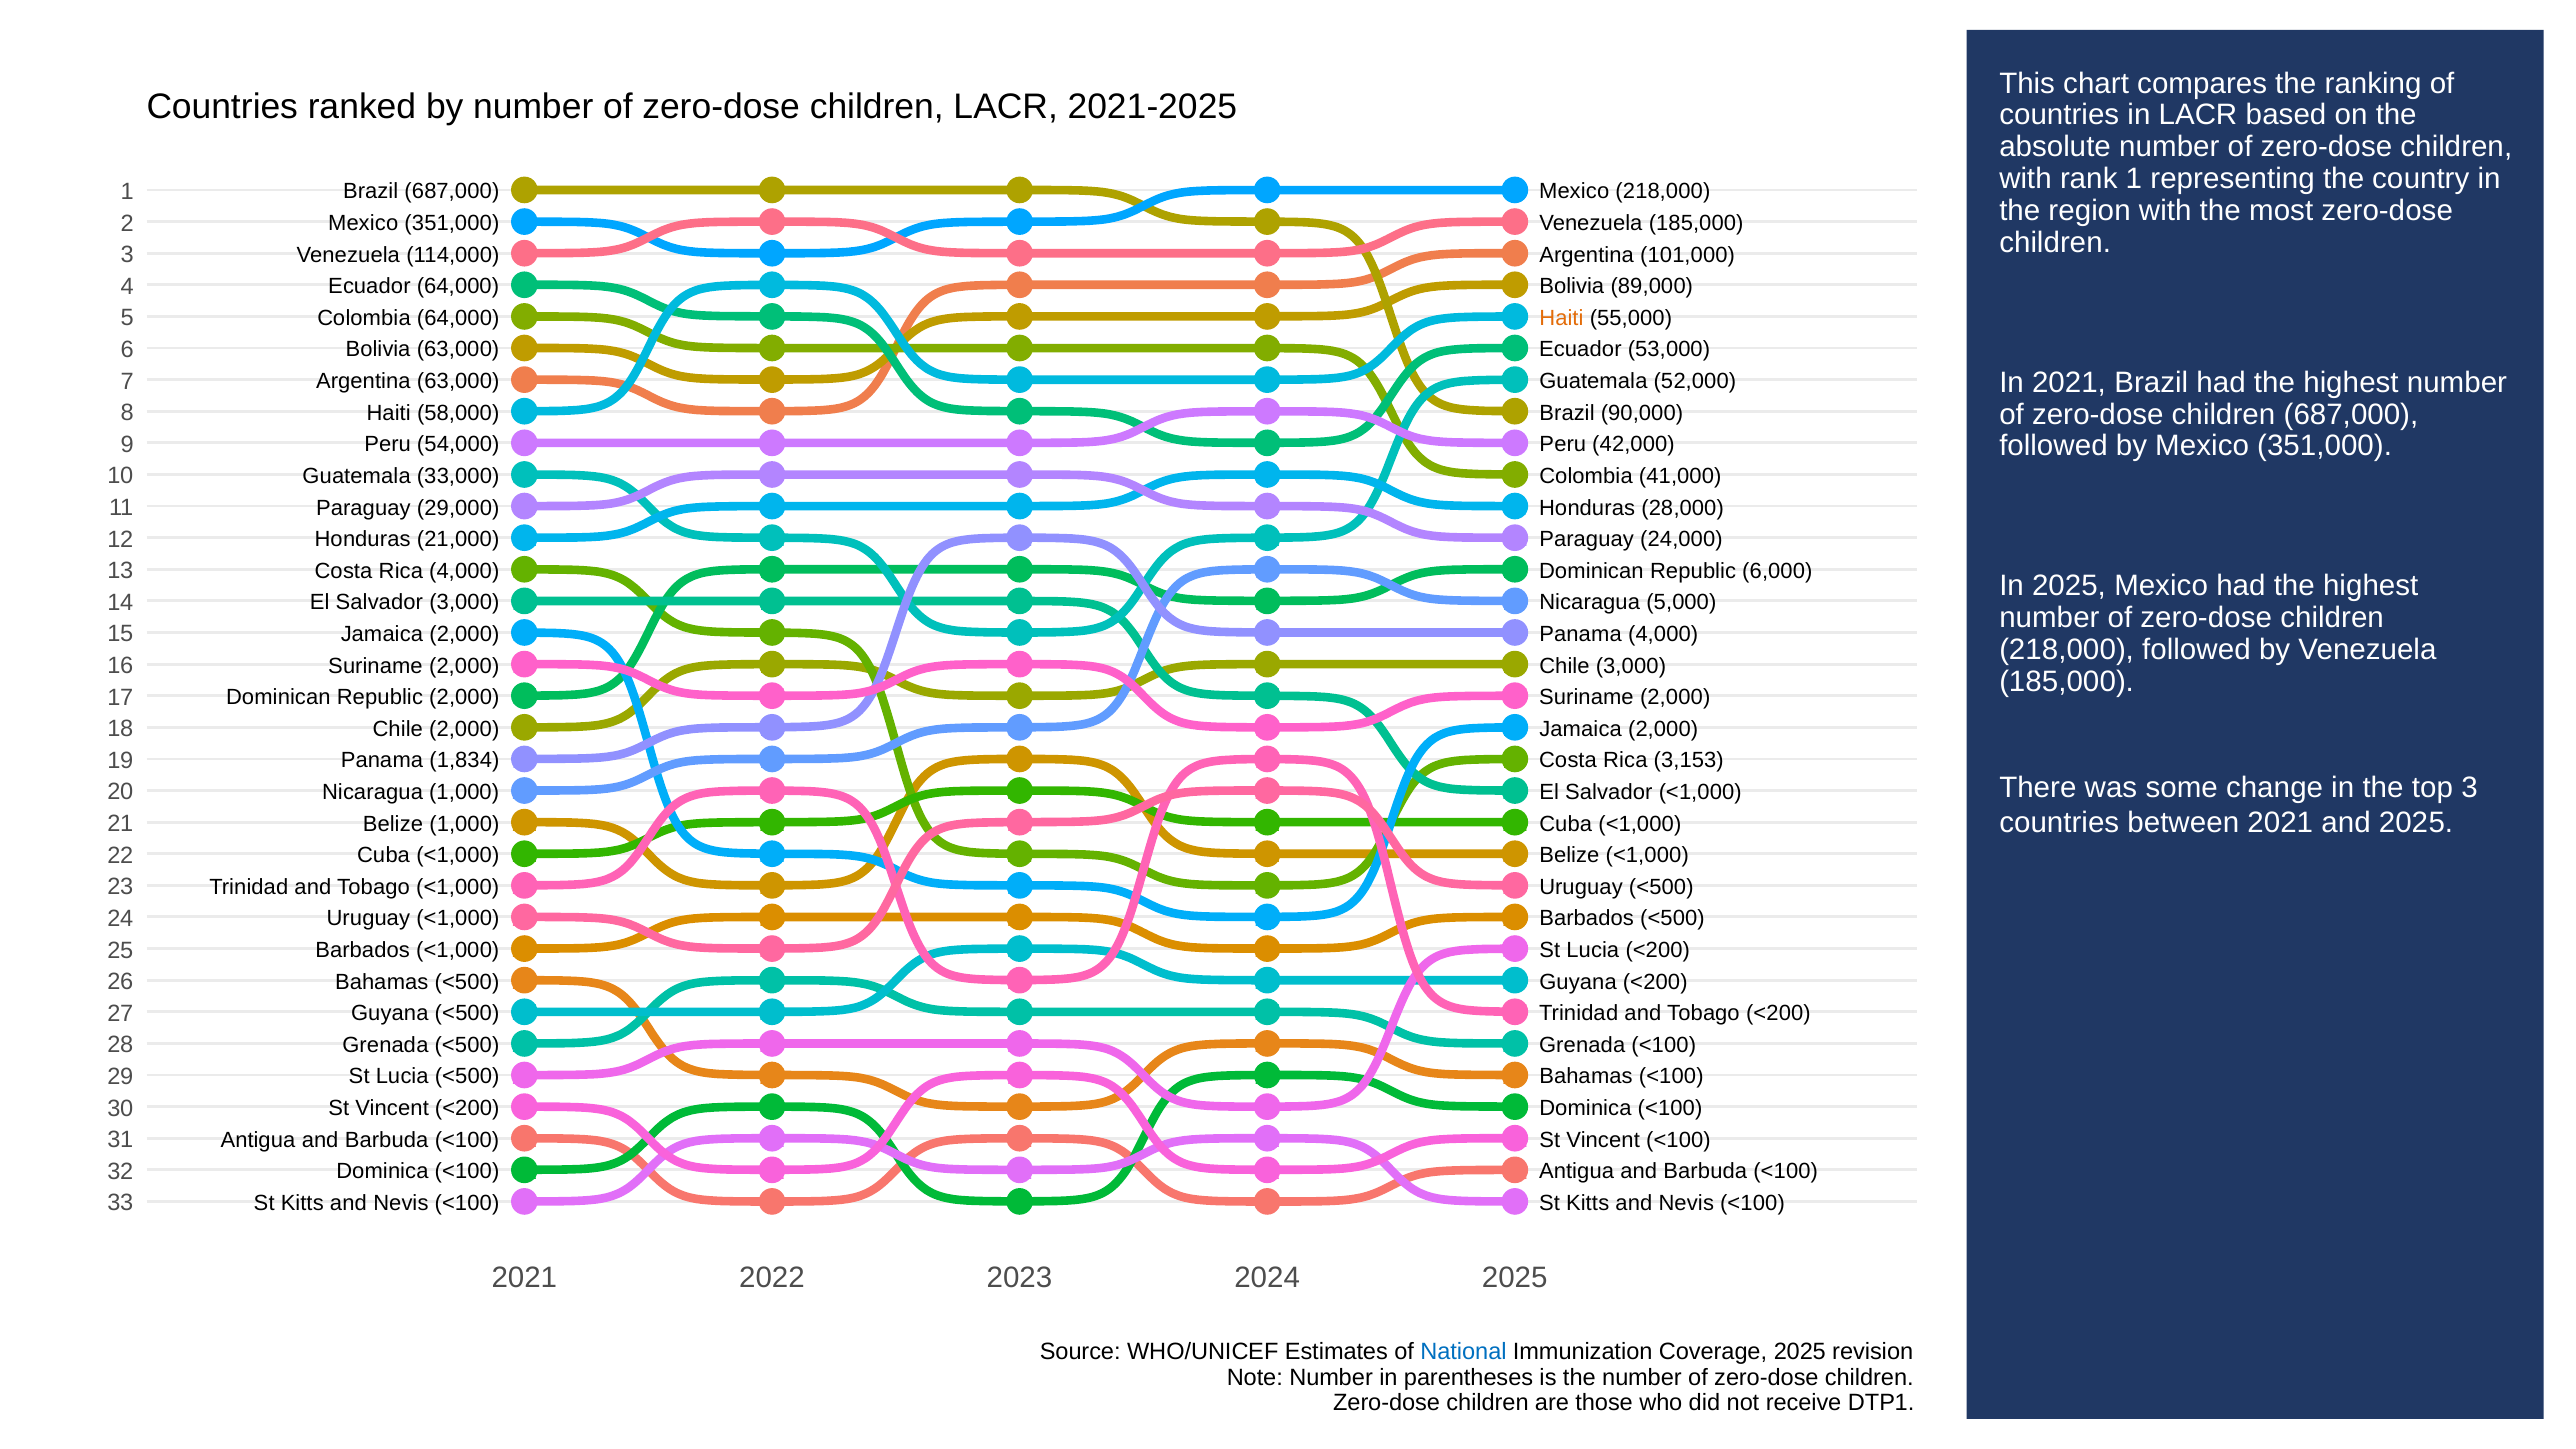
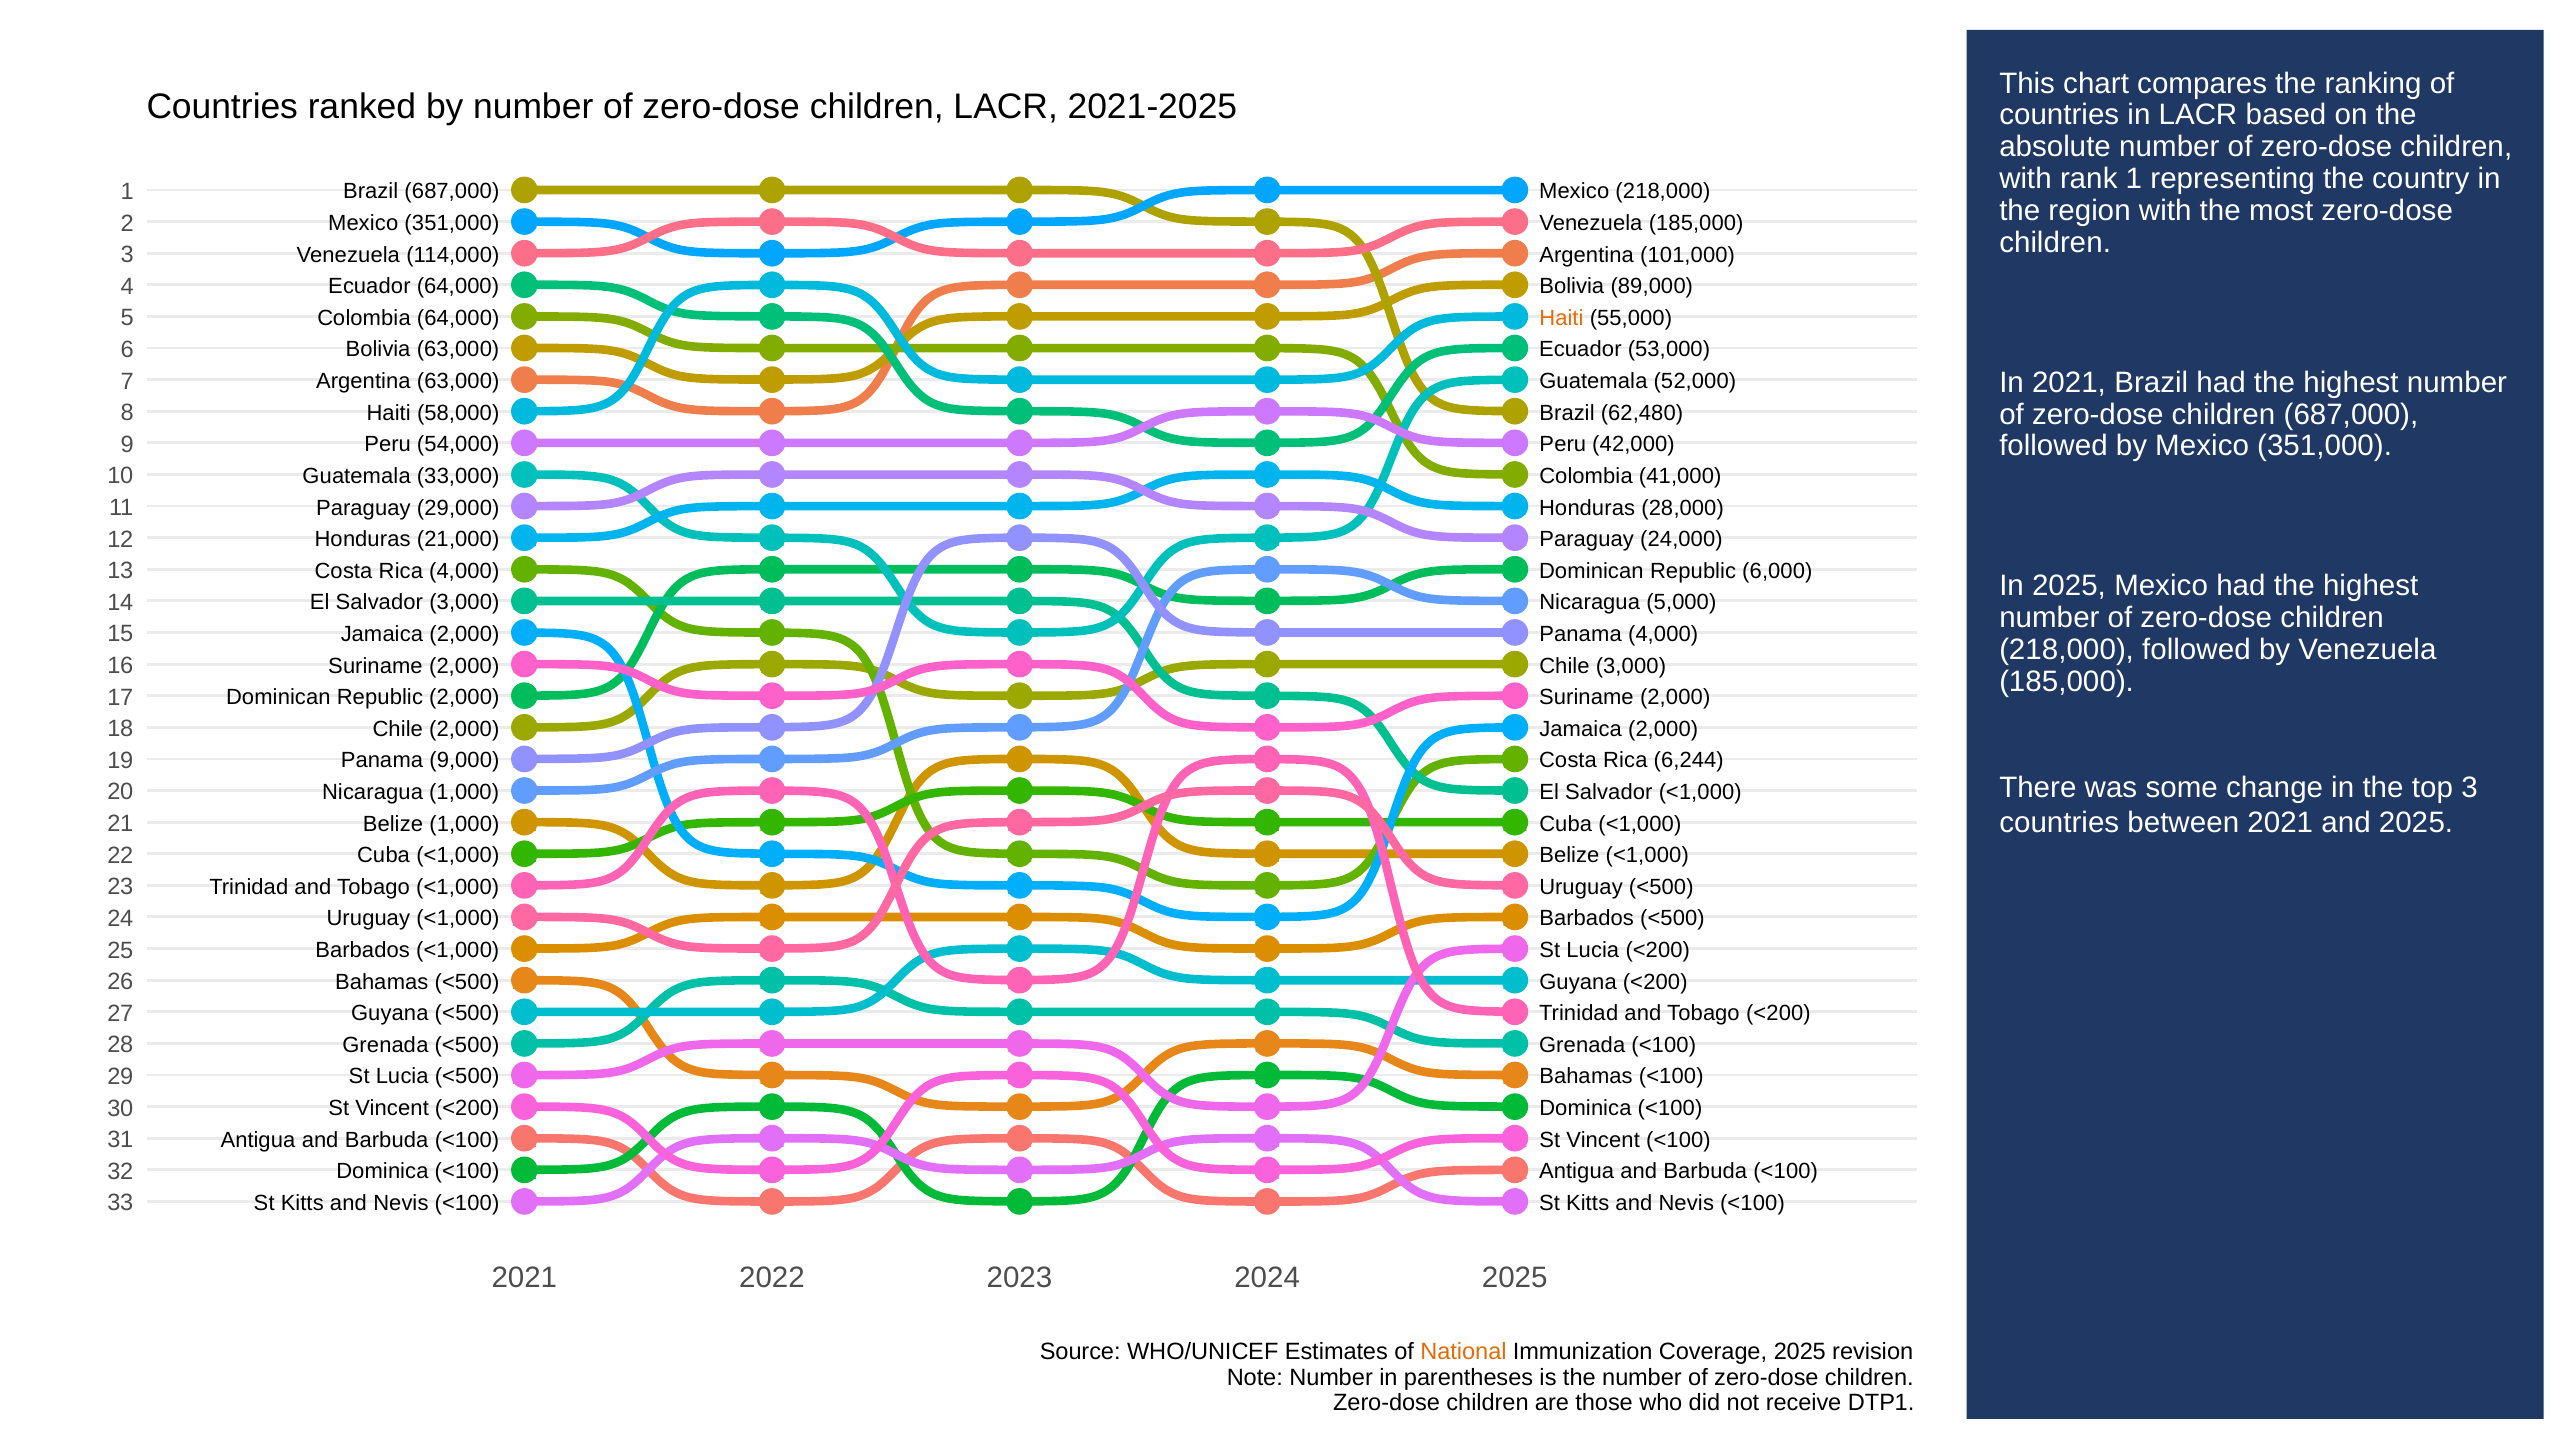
90,000: 90,000 -> 62,480 (1642, 413)
1,834: 1,834 -> 9,000 (464, 761)
3,153: 3,153 -> 6,244 (1689, 761)
National colour: blue -> orange (1464, 1352)
